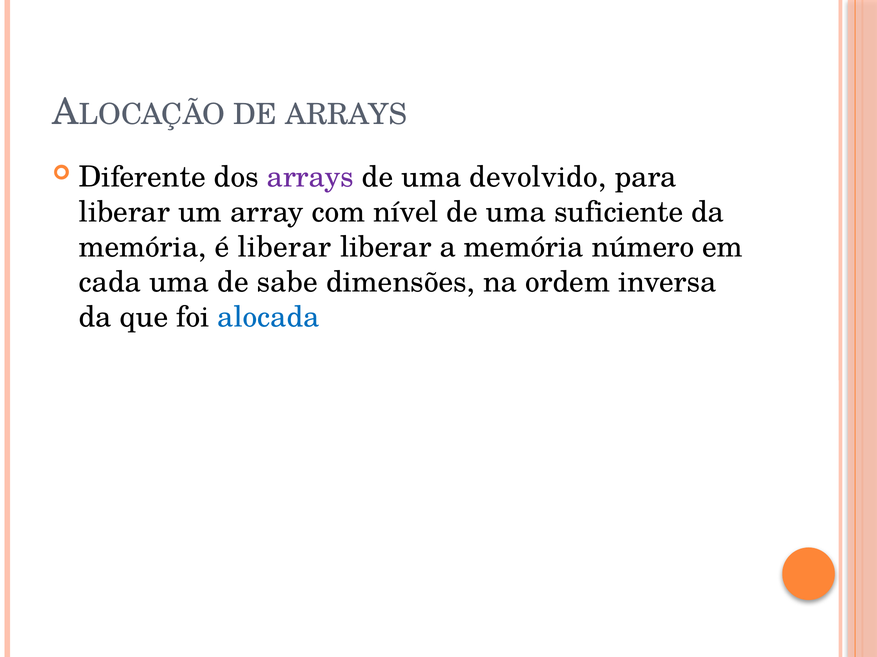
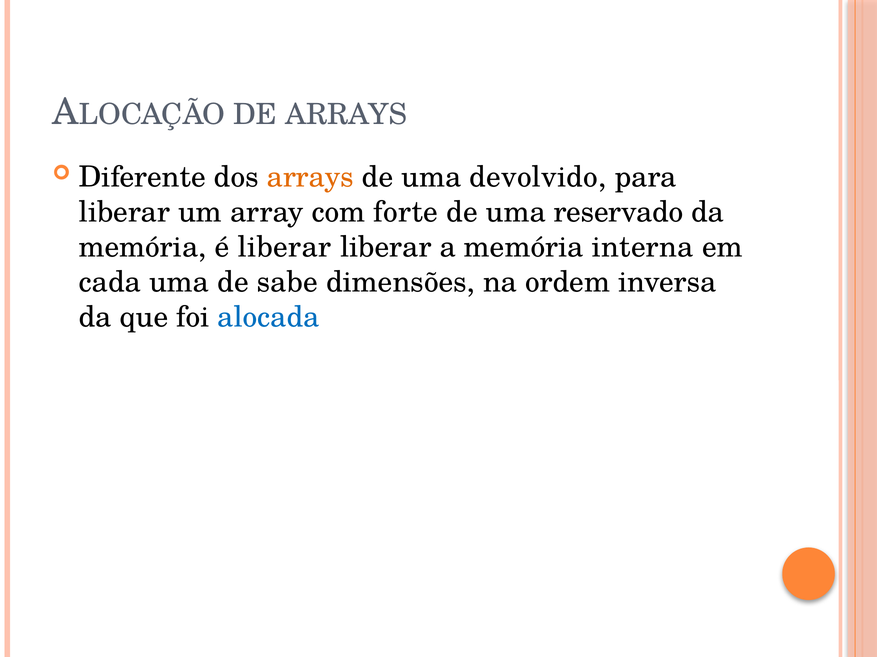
arrays colour: purple -> orange (310, 177)
nível: nível -> forte (406, 212)
suficiente: suficiente -> reservado (619, 212)
número: número -> interna (643, 248)
